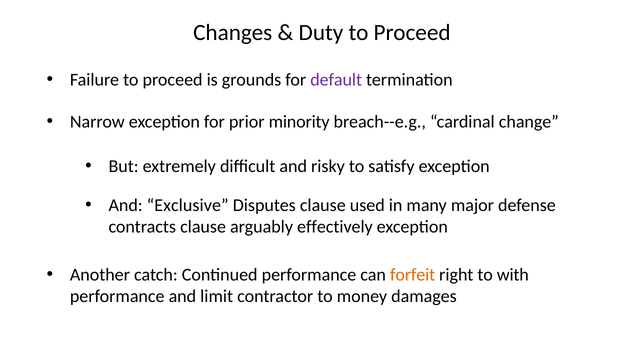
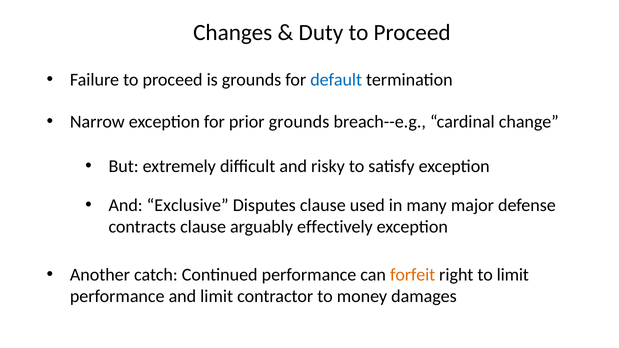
default colour: purple -> blue (336, 80)
prior minority: minority -> grounds (299, 122)
to with: with -> limit (513, 275)
